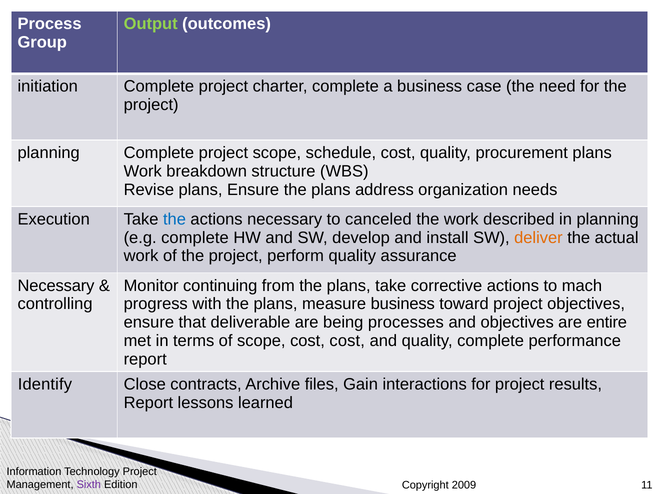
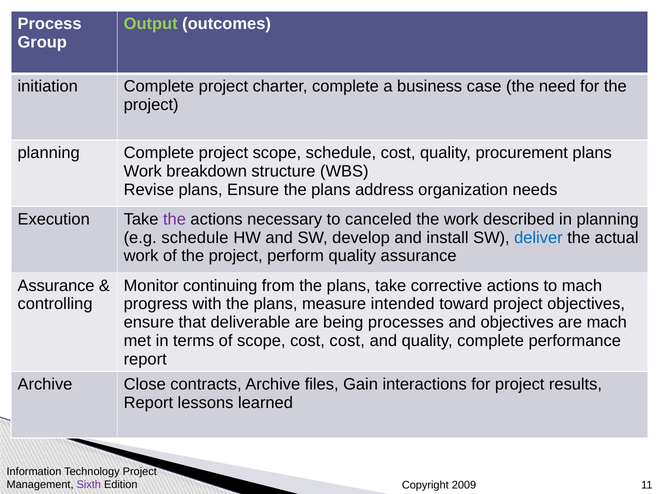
the colour: blue -> purple (174, 219)
e.g complete: complete -> schedule (195, 238)
deliver colour: orange -> blue (538, 238)
Necessary: Necessary -> Assurance (56, 286)
measure business: business -> intended (403, 304)
are entire: entire -> mach (607, 323)
Identify: Identify -> Archive (45, 385)
